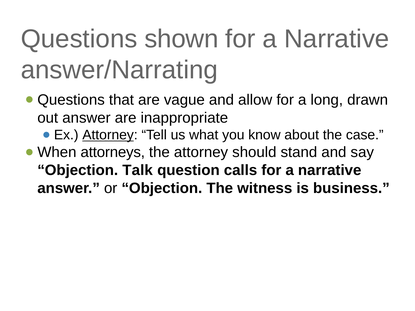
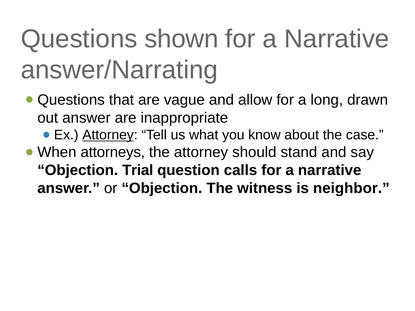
Talk: Talk -> Trial (138, 170)
business: business -> neighbor (351, 188)
